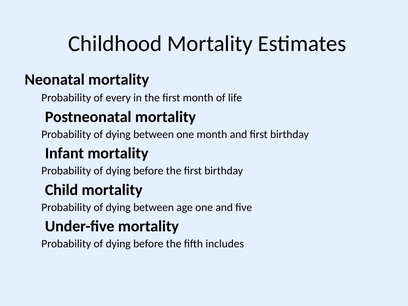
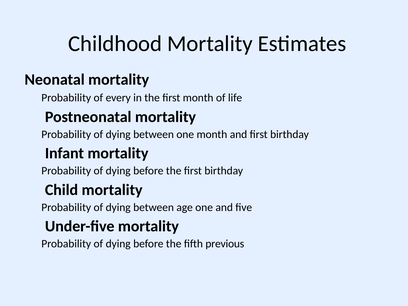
includes: includes -> previous (225, 244)
